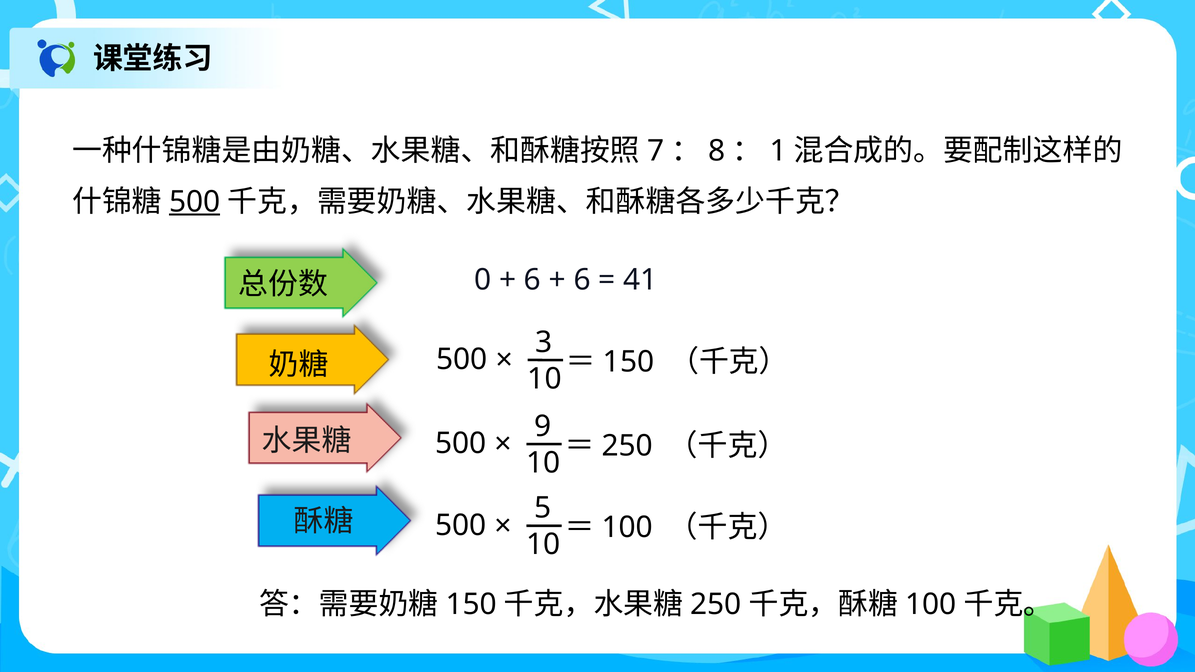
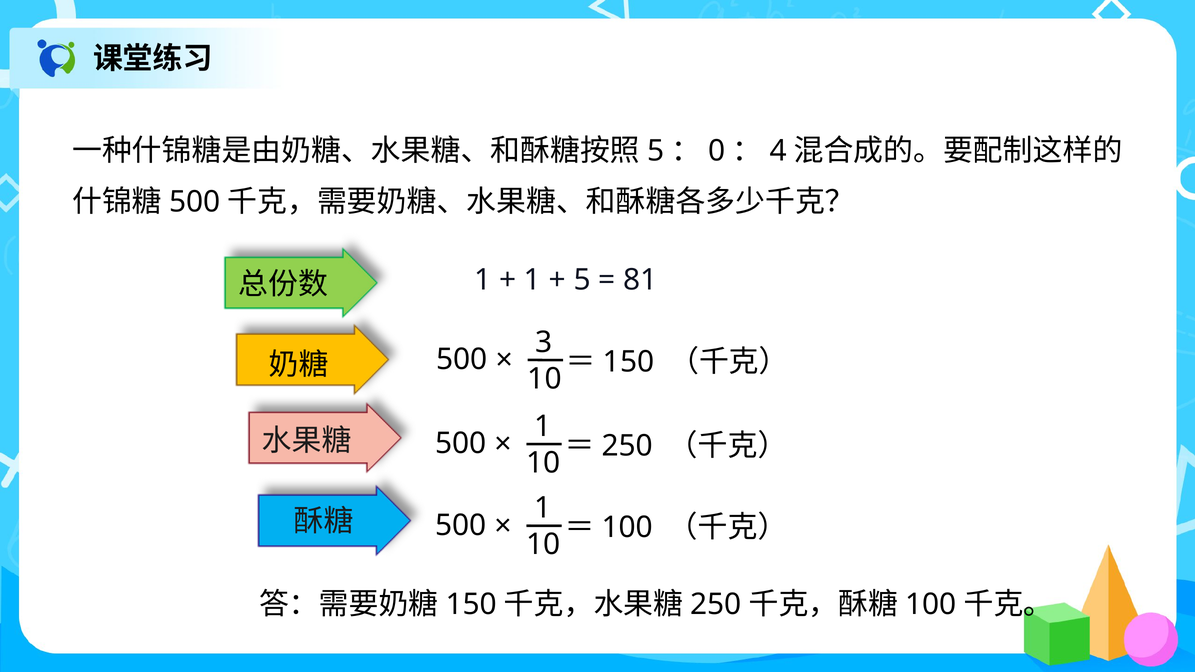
7: 7 -> 5 (656, 151)
8: 8 -> 0 (717, 151)
1: 1 -> 4 (778, 151)
500 underline: present -> none (195, 202)
0: 0 -> 1 (483, 280)
6: 6 -> 1 (532, 280)
6: 6 -> 5 (582, 280)
41: 41 -> 81 (640, 280)
9: 9 -> 1 (543, 426)
5: 5 -> 1 (543, 508)
